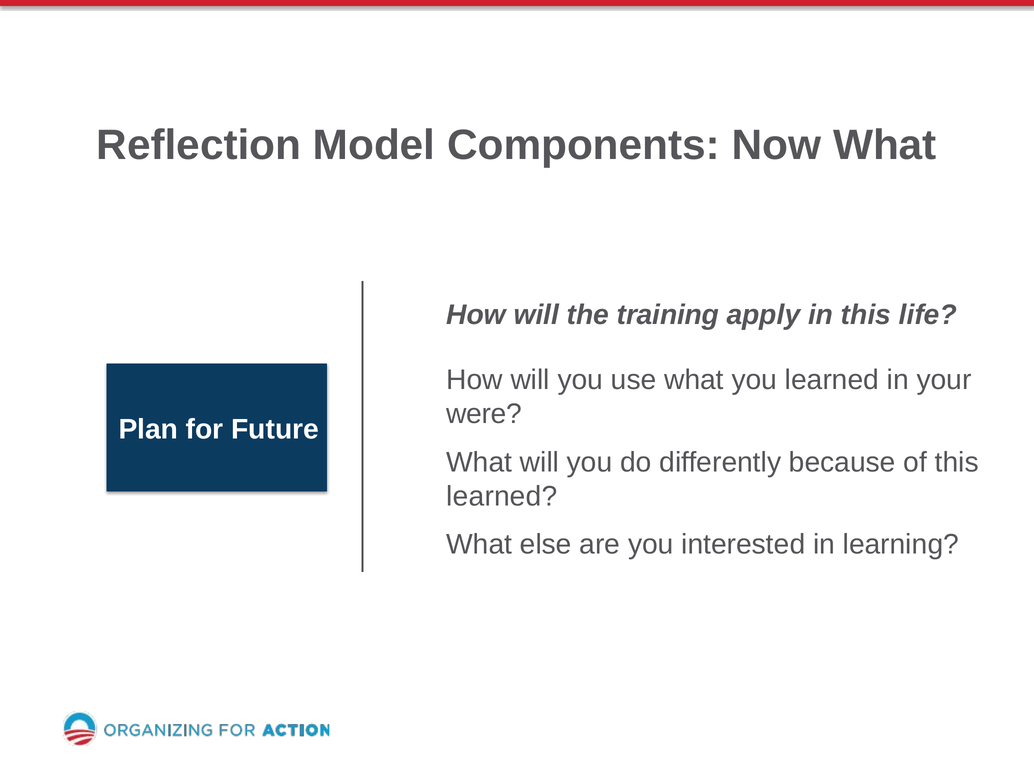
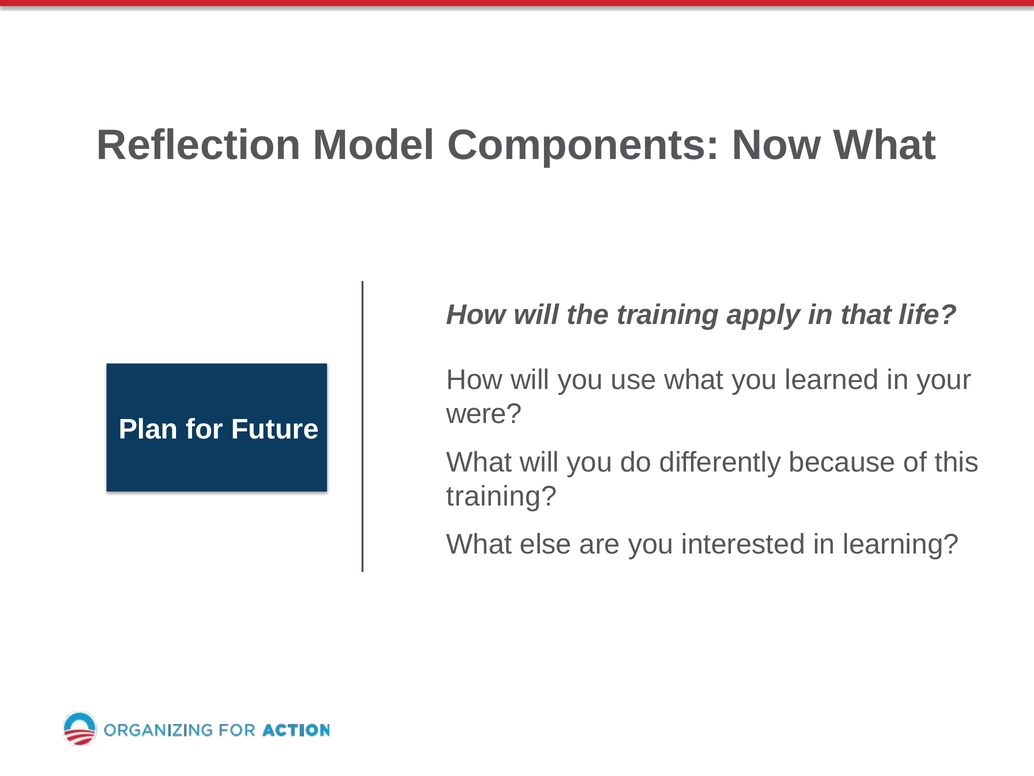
in this: this -> that (866, 315)
learned: learned -> training (502, 496)
